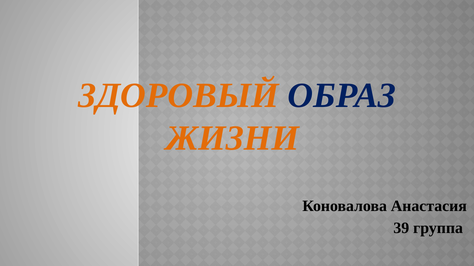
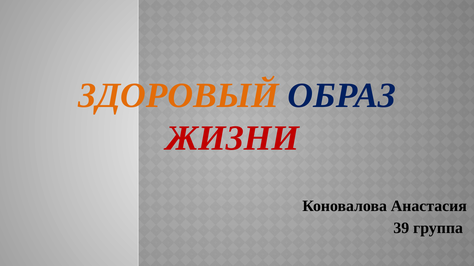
ЖИЗНИ colour: orange -> red (232, 138)
